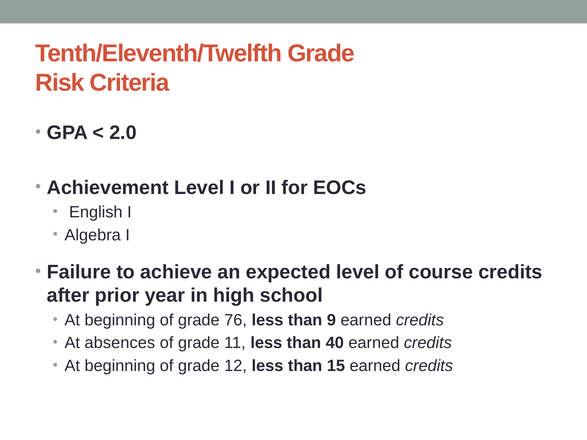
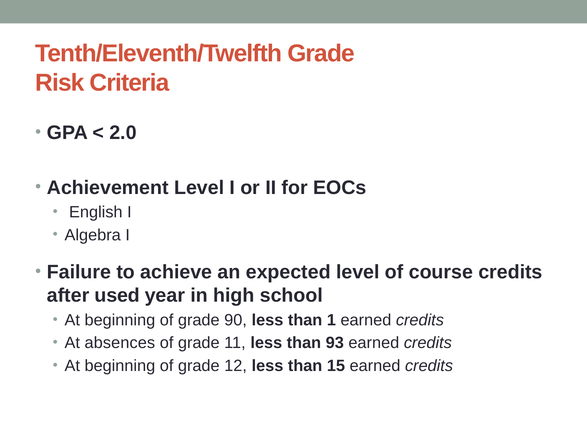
prior: prior -> used (117, 296)
76: 76 -> 90 (236, 320)
9: 9 -> 1 (331, 320)
40: 40 -> 93 (335, 343)
